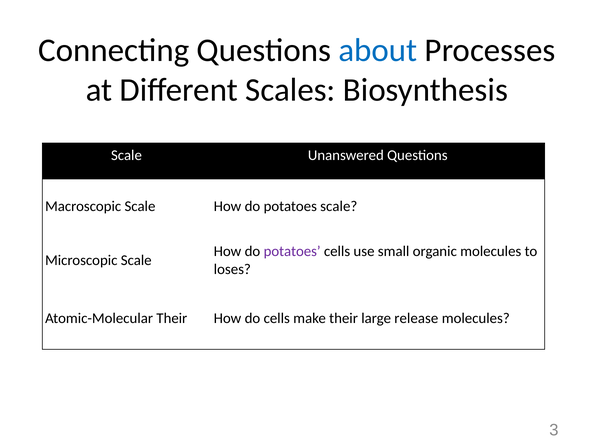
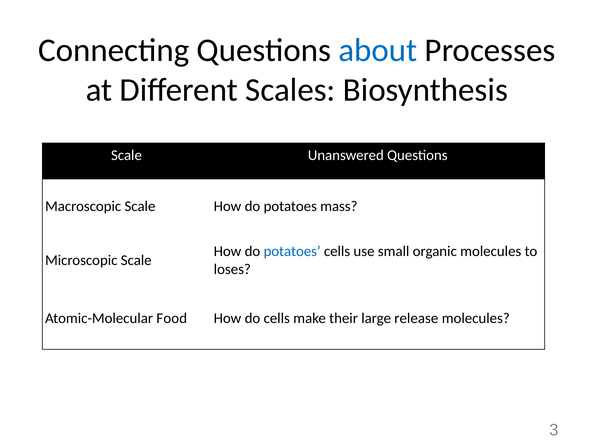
potatoes scale: scale -> mass (339, 206)
potatoes colour: purple -> blue (292, 251)
Atomic-Molecular Their: Their -> Food (172, 318)
